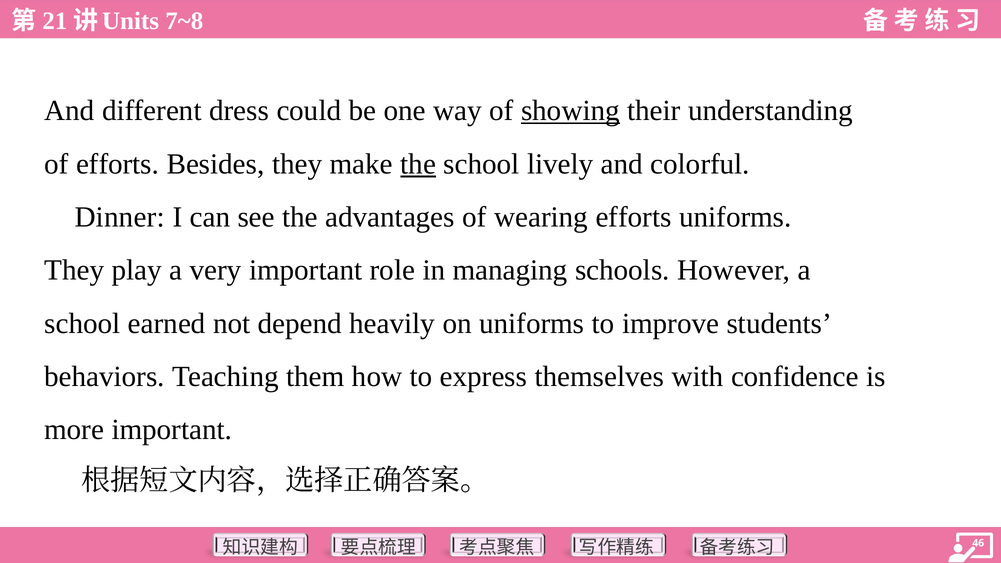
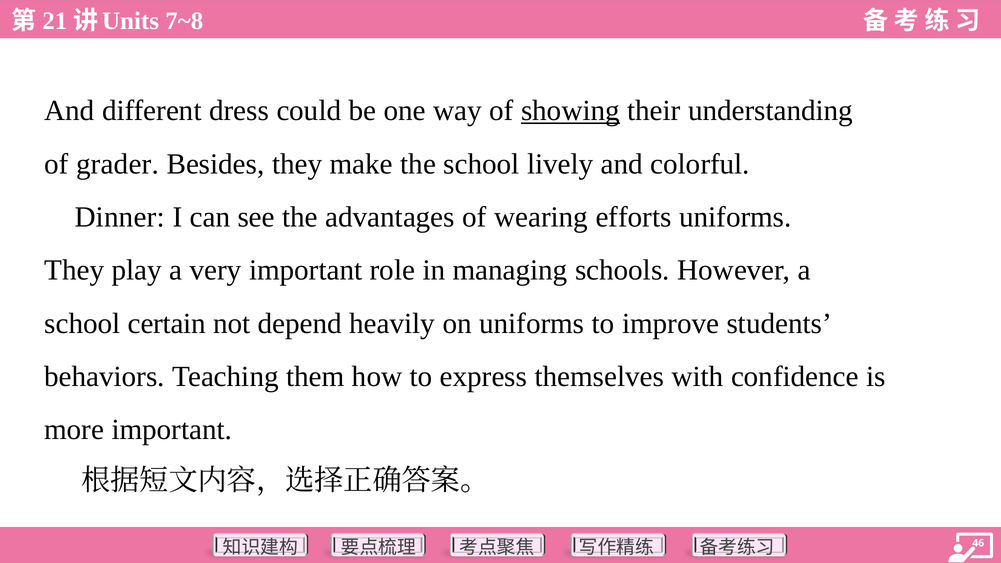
of efforts: efforts -> grader (117, 164)
the underline: present -> none (418, 164)
earned: earned -> certain (167, 323)
